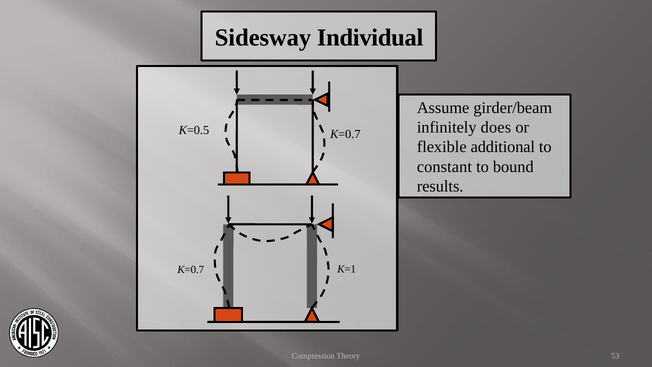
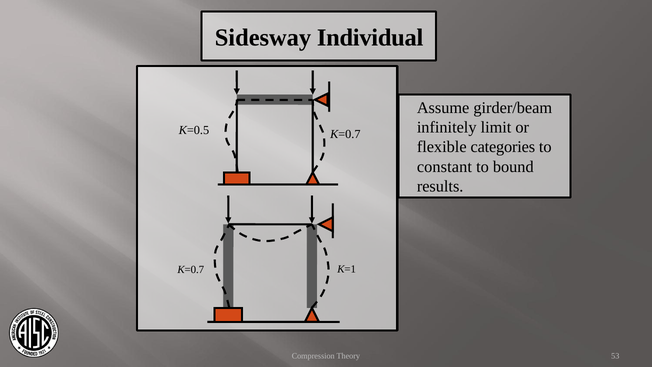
does: does -> limit (496, 127)
additional: additional -> categories (503, 147)
